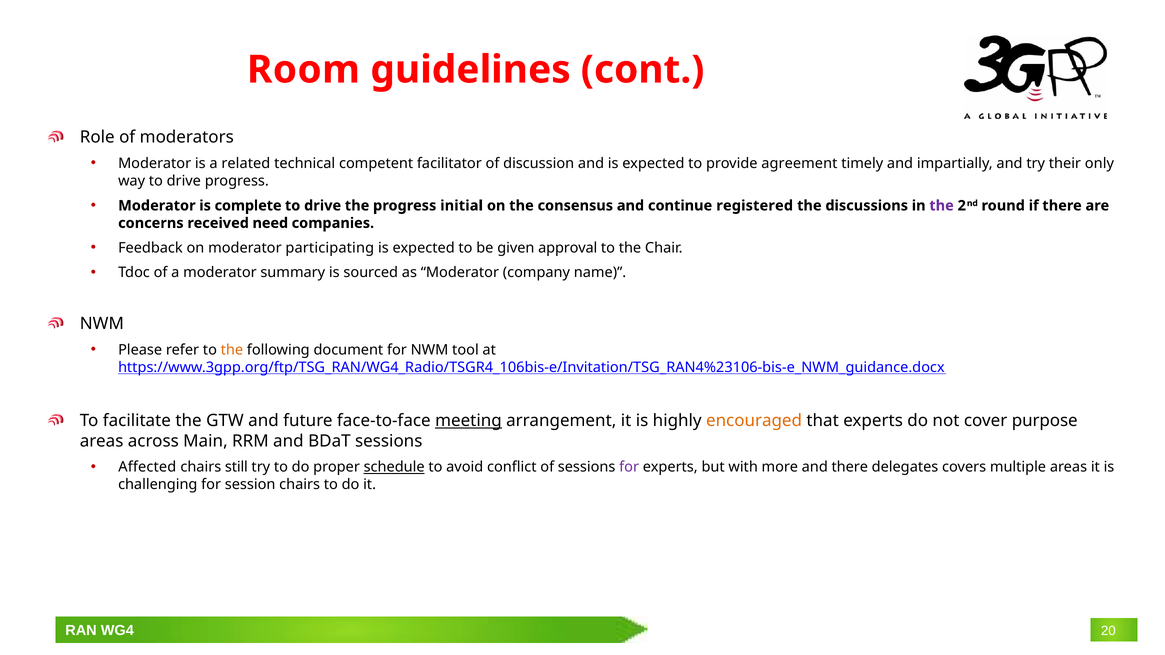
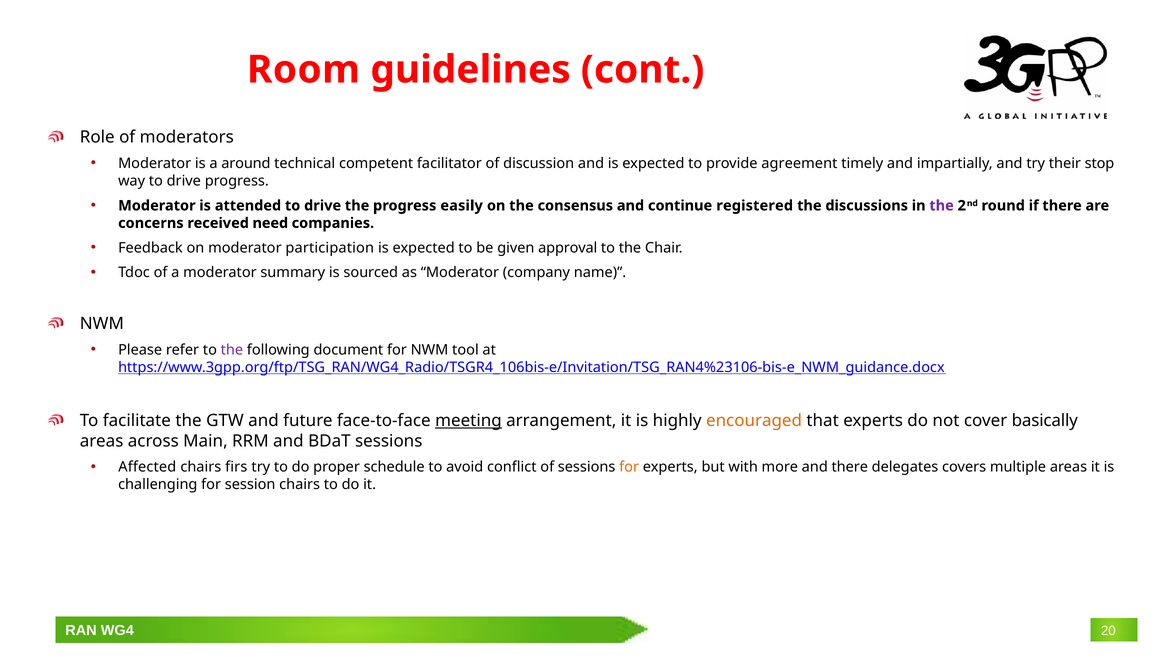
related: related -> around (246, 163)
only: only -> stop (1100, 163)
complete: complete -> attended (248, 206)
initial: initial -> easily (462, 206)
participating: participating -> participation (330, 248)
the colour: orange -> purple (232, 350)
purpose: purpose -> basically (1045, 421)
still: still -> firs (236, 467)
schedule underline: present -> none (394, 467)
for colour: purple -> orange (629, 467)
